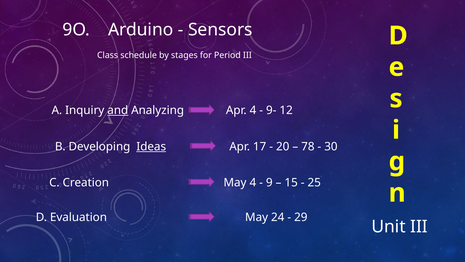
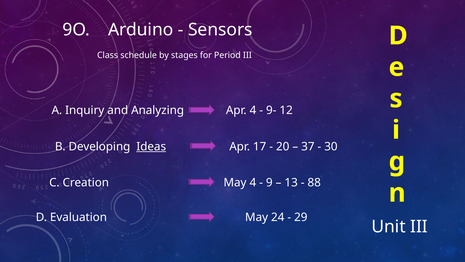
and underline: present -> none (118, 110)
78: 78 -> 37 (308, 146)
15: 15 -> 13 (291, 182)
25: 25 -> 88 (314, 182)
